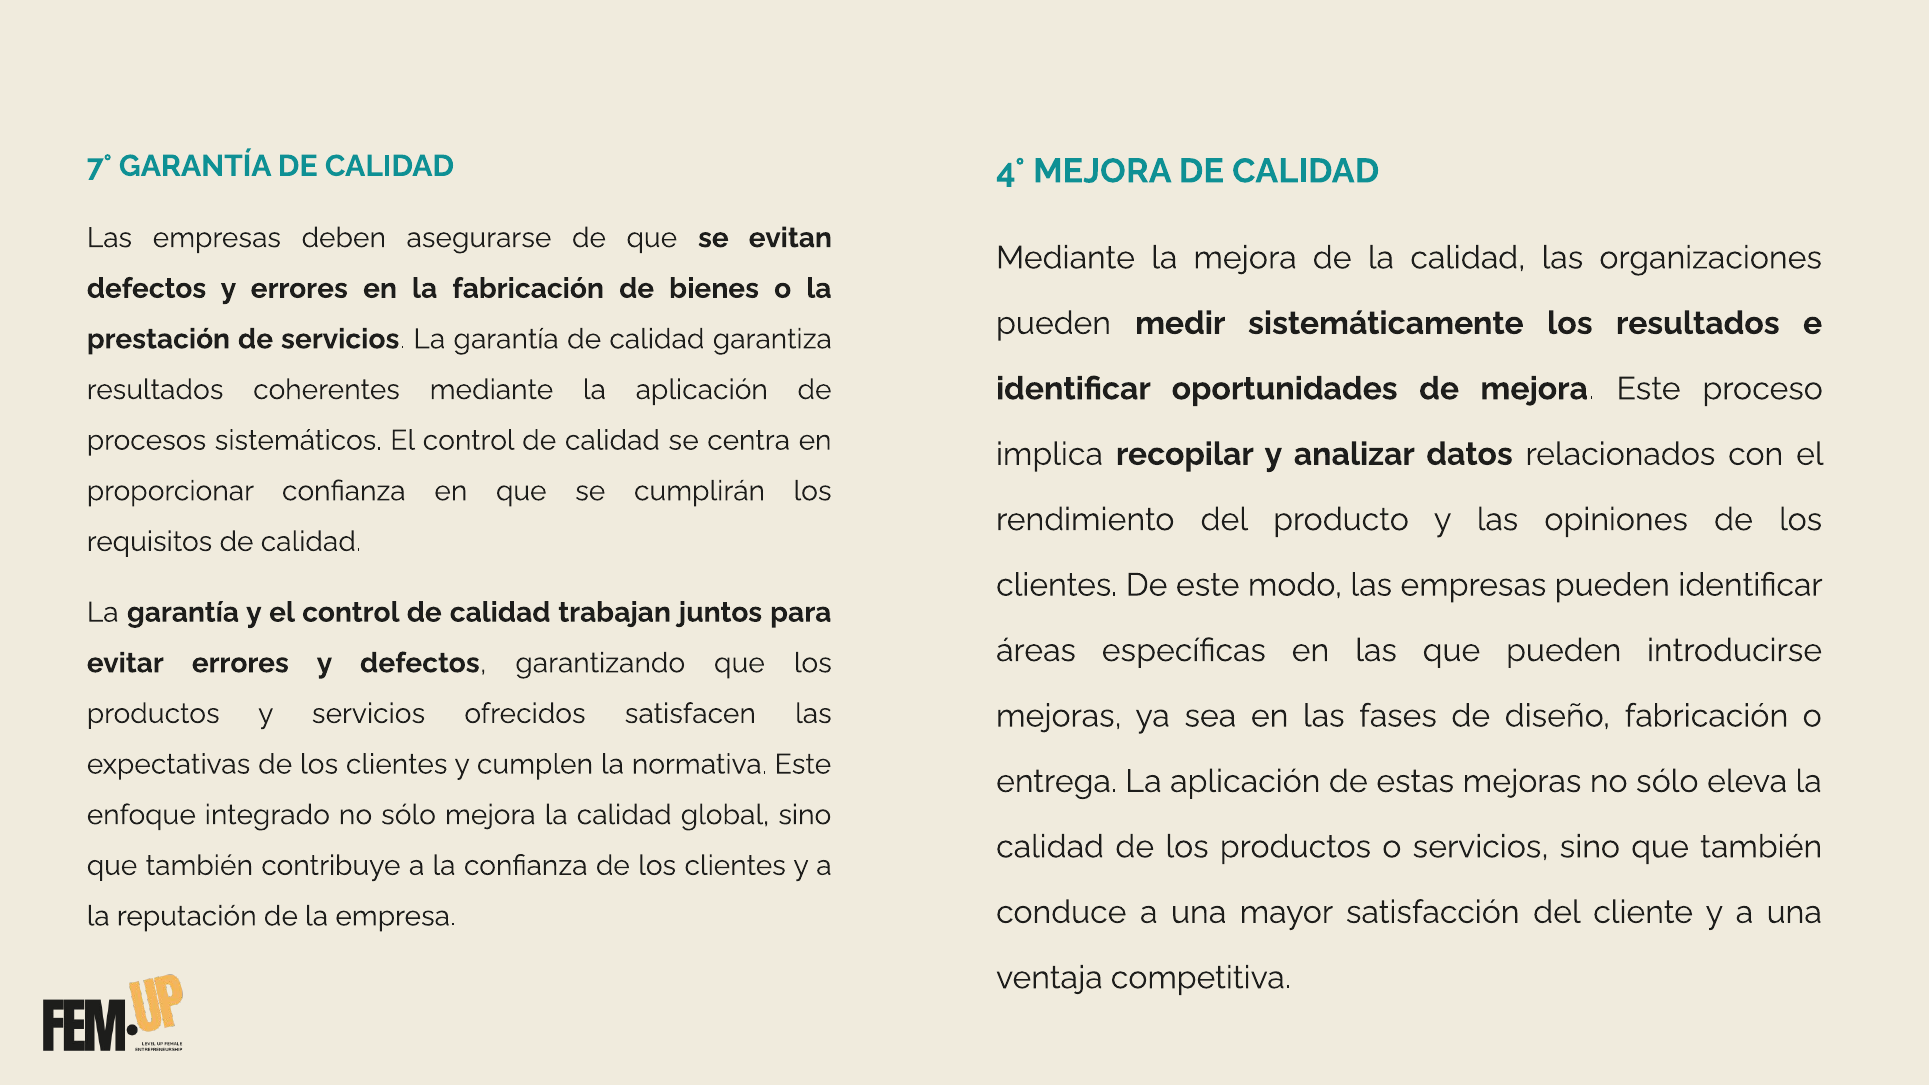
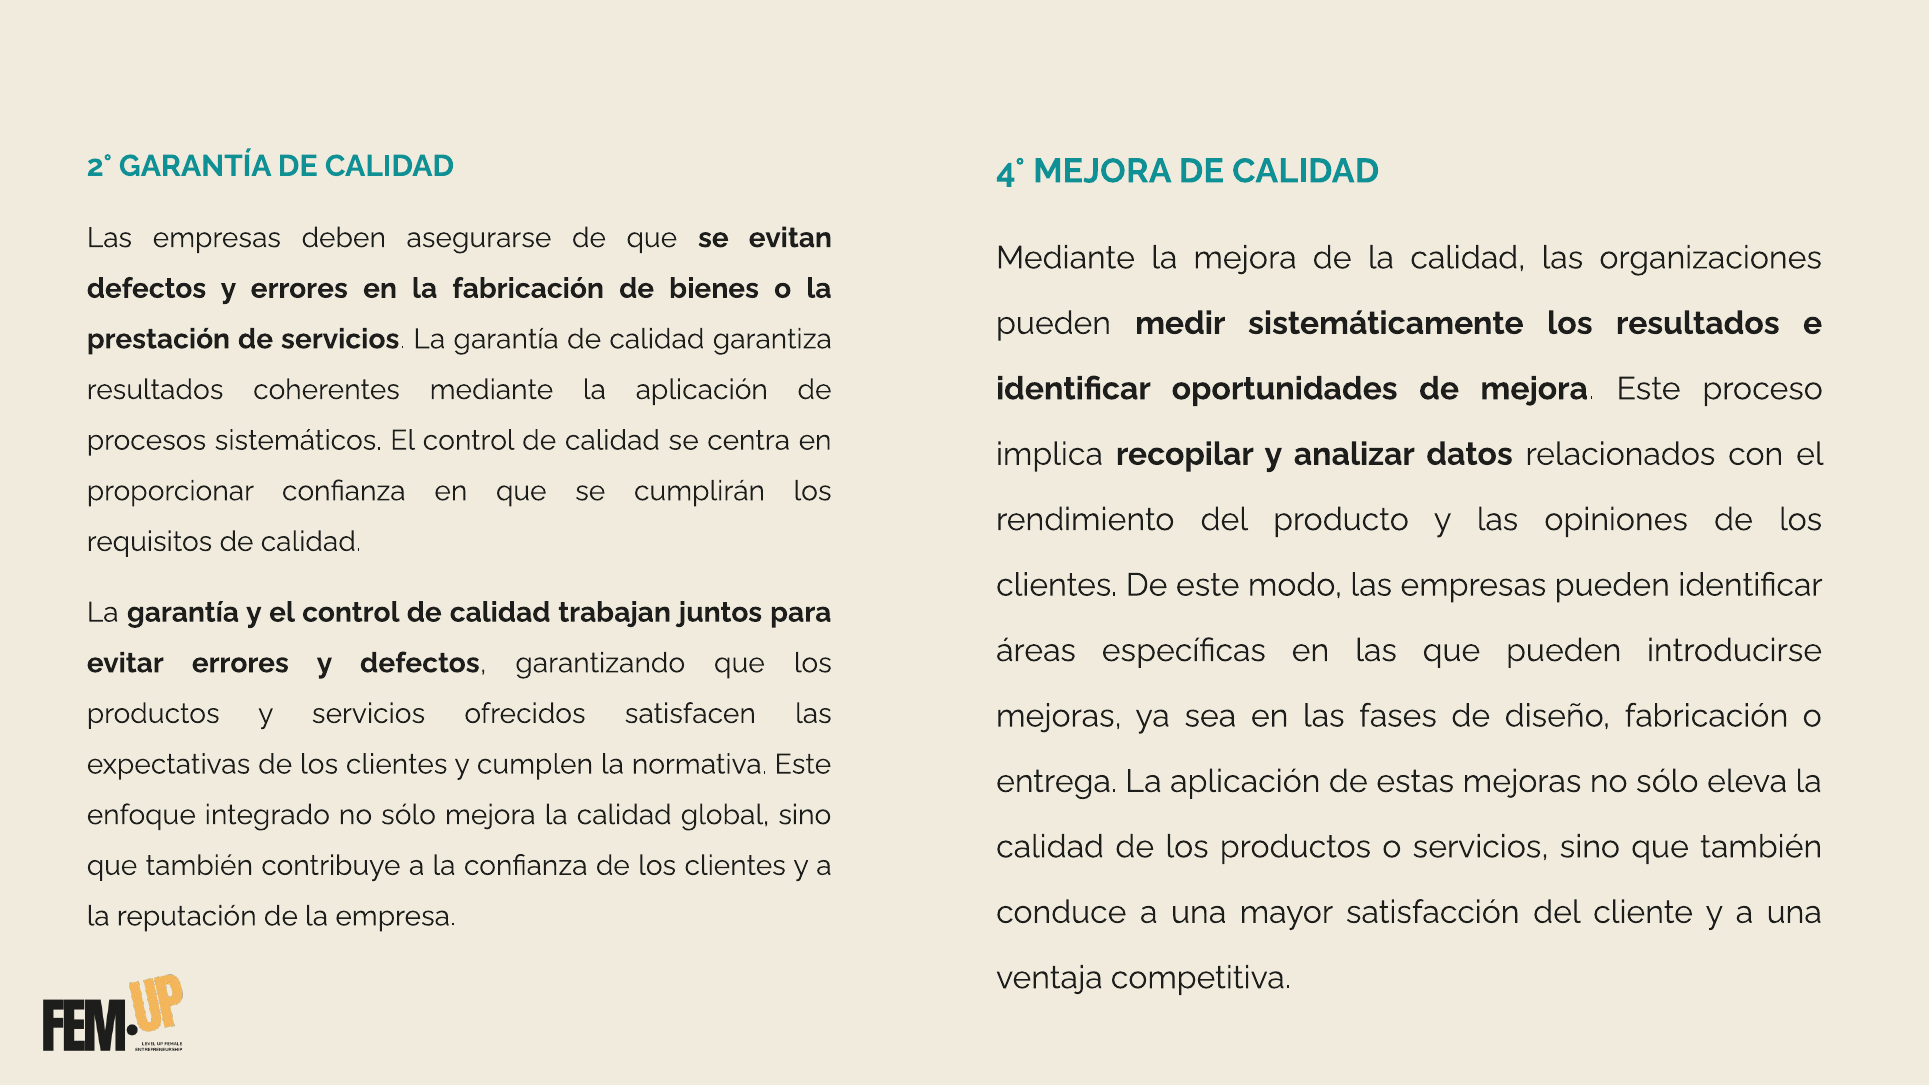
7°: 7° -> 2° (99, 166)
